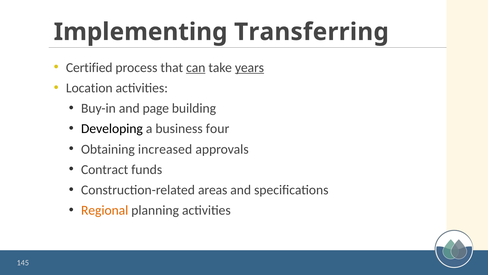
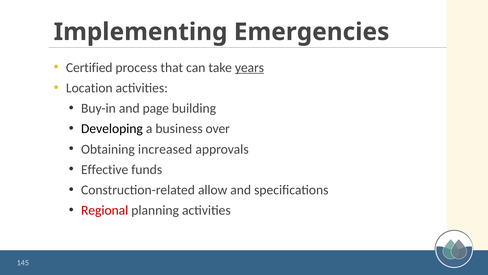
Transferring: Transferring -> Emergencies (312, 32)
can underline: present -> none (196, 67)
four: four -> over (218, 129)
Contract: Contract -> Effective (105, 169)
areas: areas -> allow (213, 190)
Regional colour: orange -> red (105, 210)
